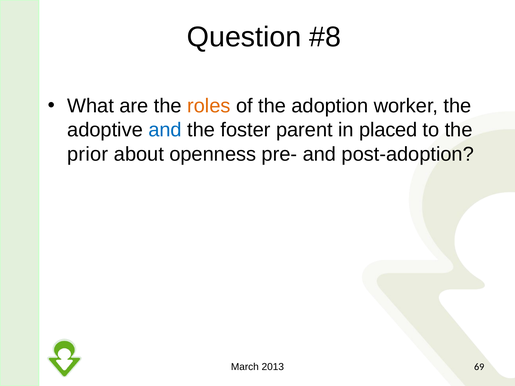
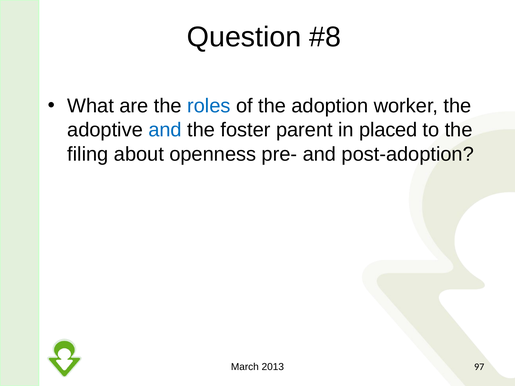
roles colour: orange -> blue (209, 106)
prior: prior -> filing (88, 154)
69: 69 -> 97 (479, 367)
